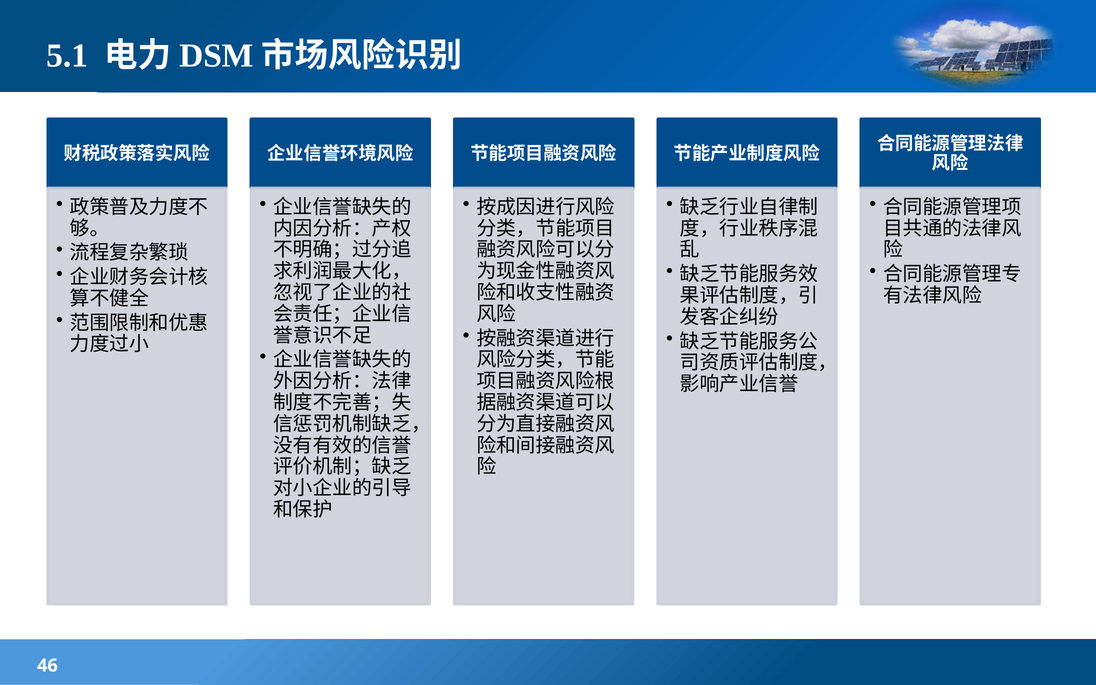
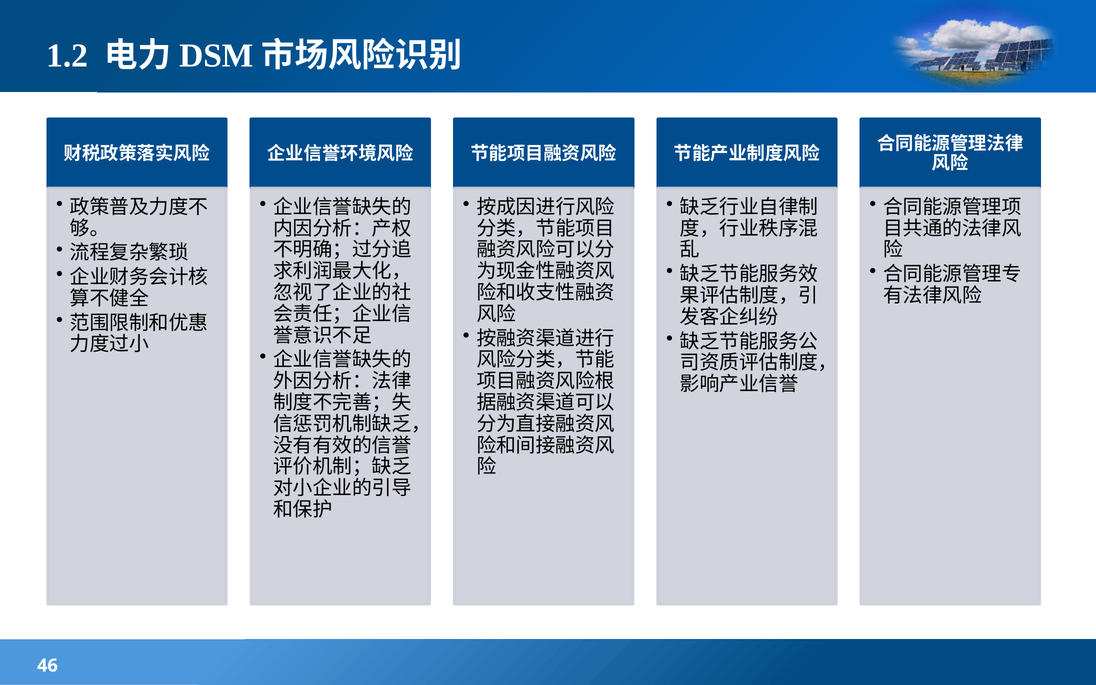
5.1: 5.1 -> 1.2 (67, 56)
